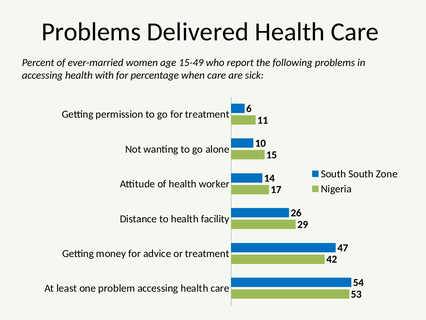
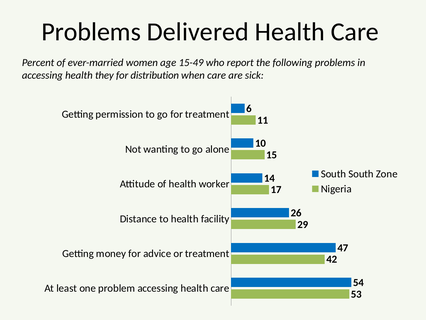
with: with -> they (104, 75)
percentage: percentage -> distribution (155, 75)
